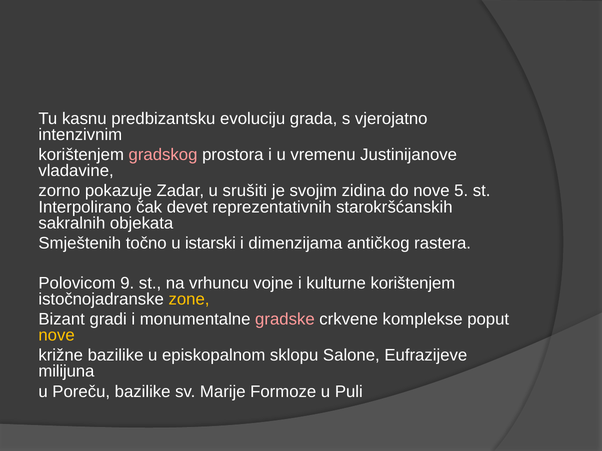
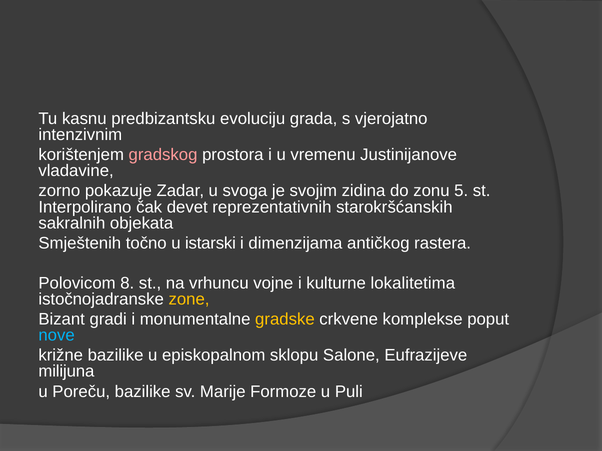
srušiti: srušiti -> svoga (245, 191)
do nove: nove -> zonu (431, 191)
9: 9 -> 8 (127, 284)
kulturne korištenjem: korištenjem -> lokalitetima (413, 284)
gradske colour: pink -> yellow (285, 320)
nove colour: yellow -> light blue (57, 336)
